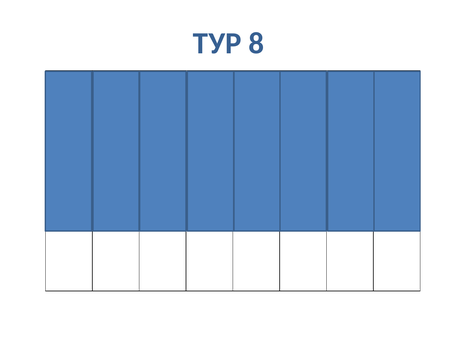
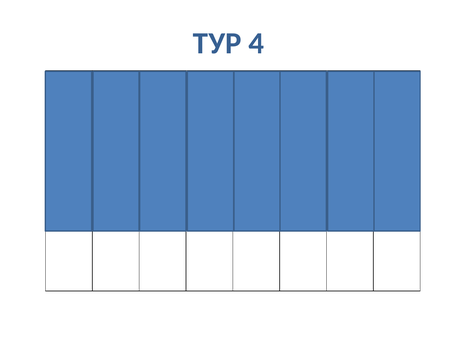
8: 8 -> 4 (256, 43)
